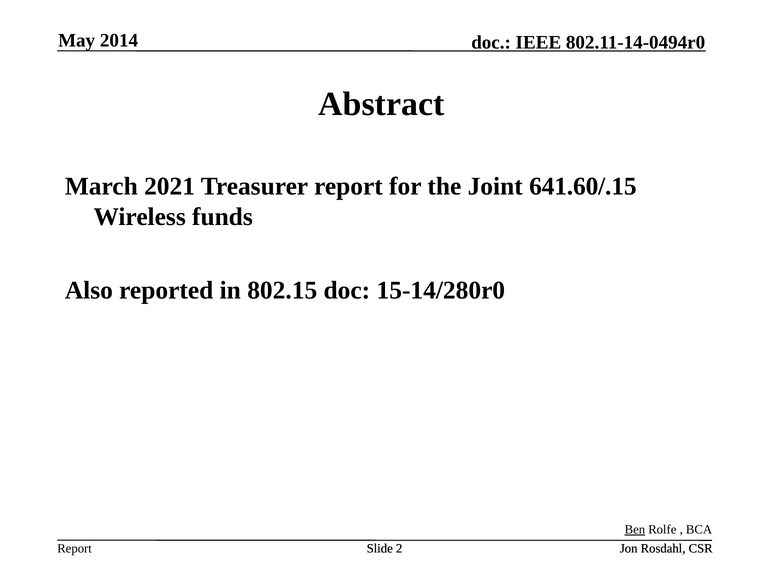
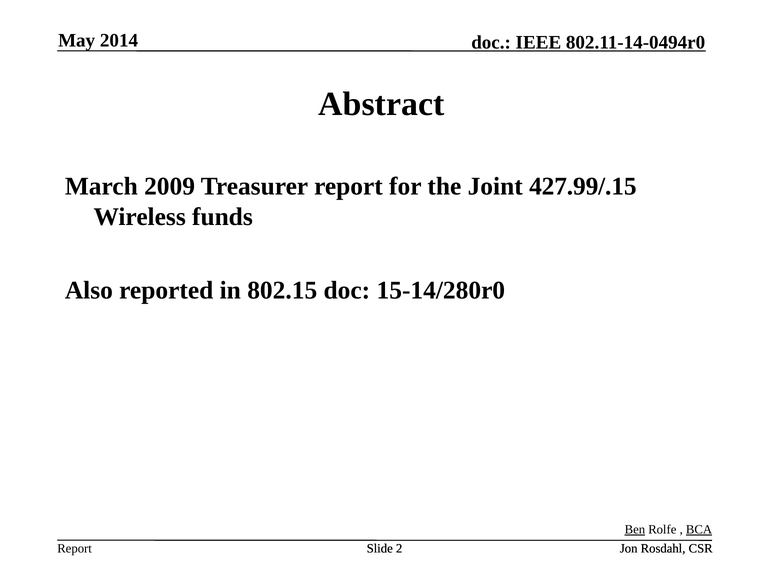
2021: 2021 -> 2009 (170, 186)
641.60/.15: 641.60/.15 -> 427.99/.15 (583, 186)
BCA underline: none -> present (699, 530)
